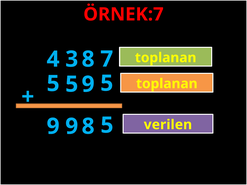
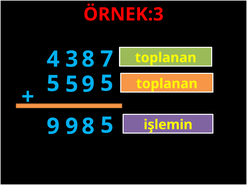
ÖRNEK:7: ÖRNEK:7 -> ÖRNEK:3 (123, 14)
verilen: verilen -> işlemin (168, 125)
